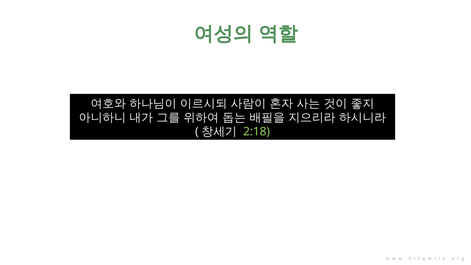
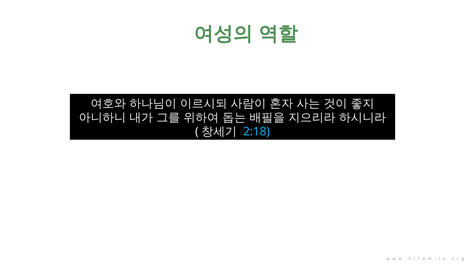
2:18 colour: light green -> light blue (257, 132)
